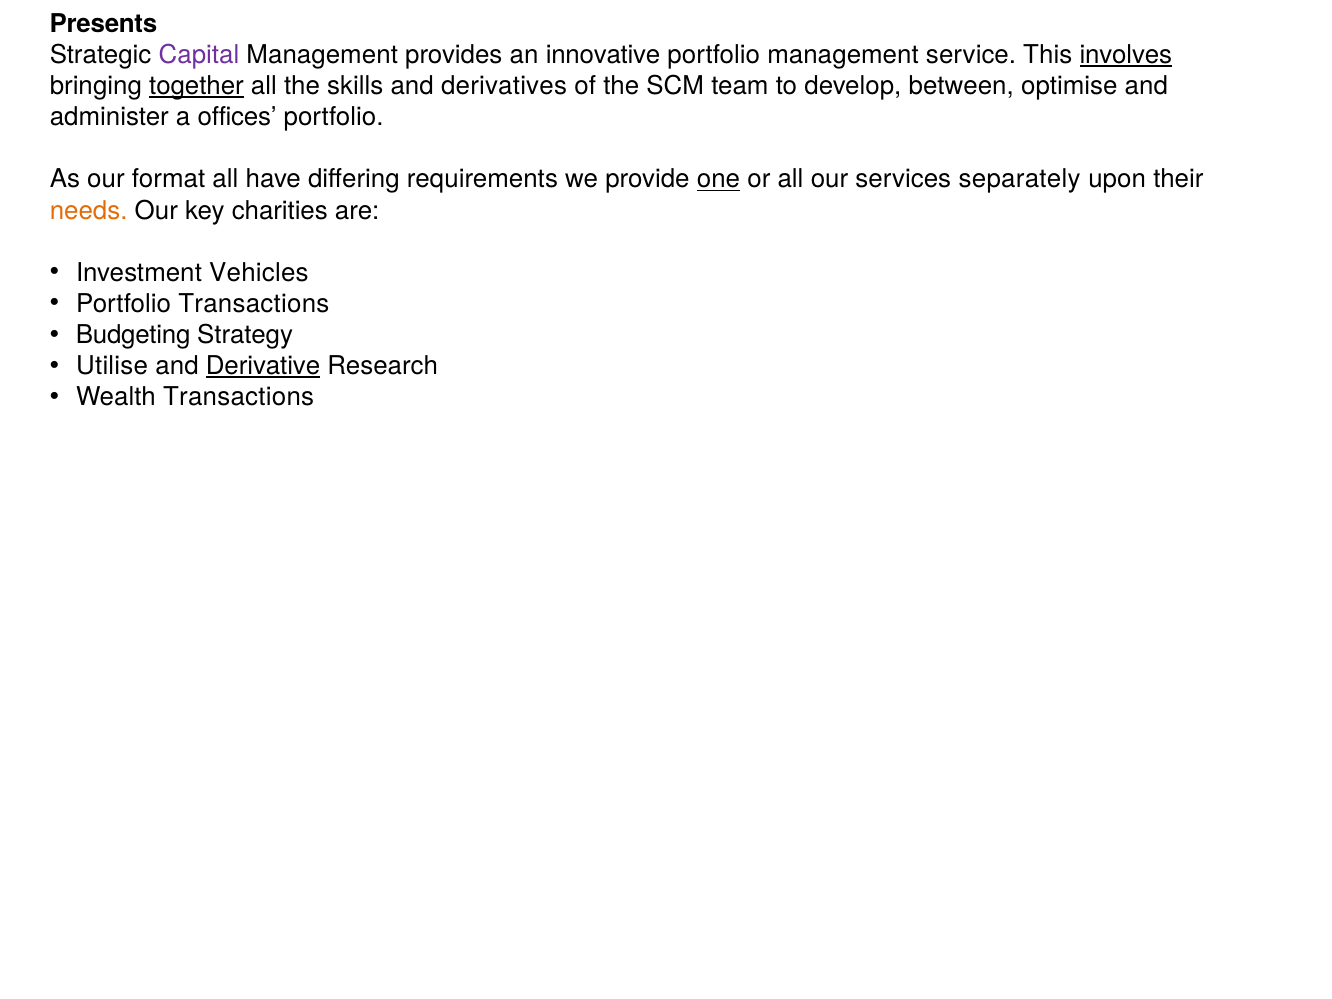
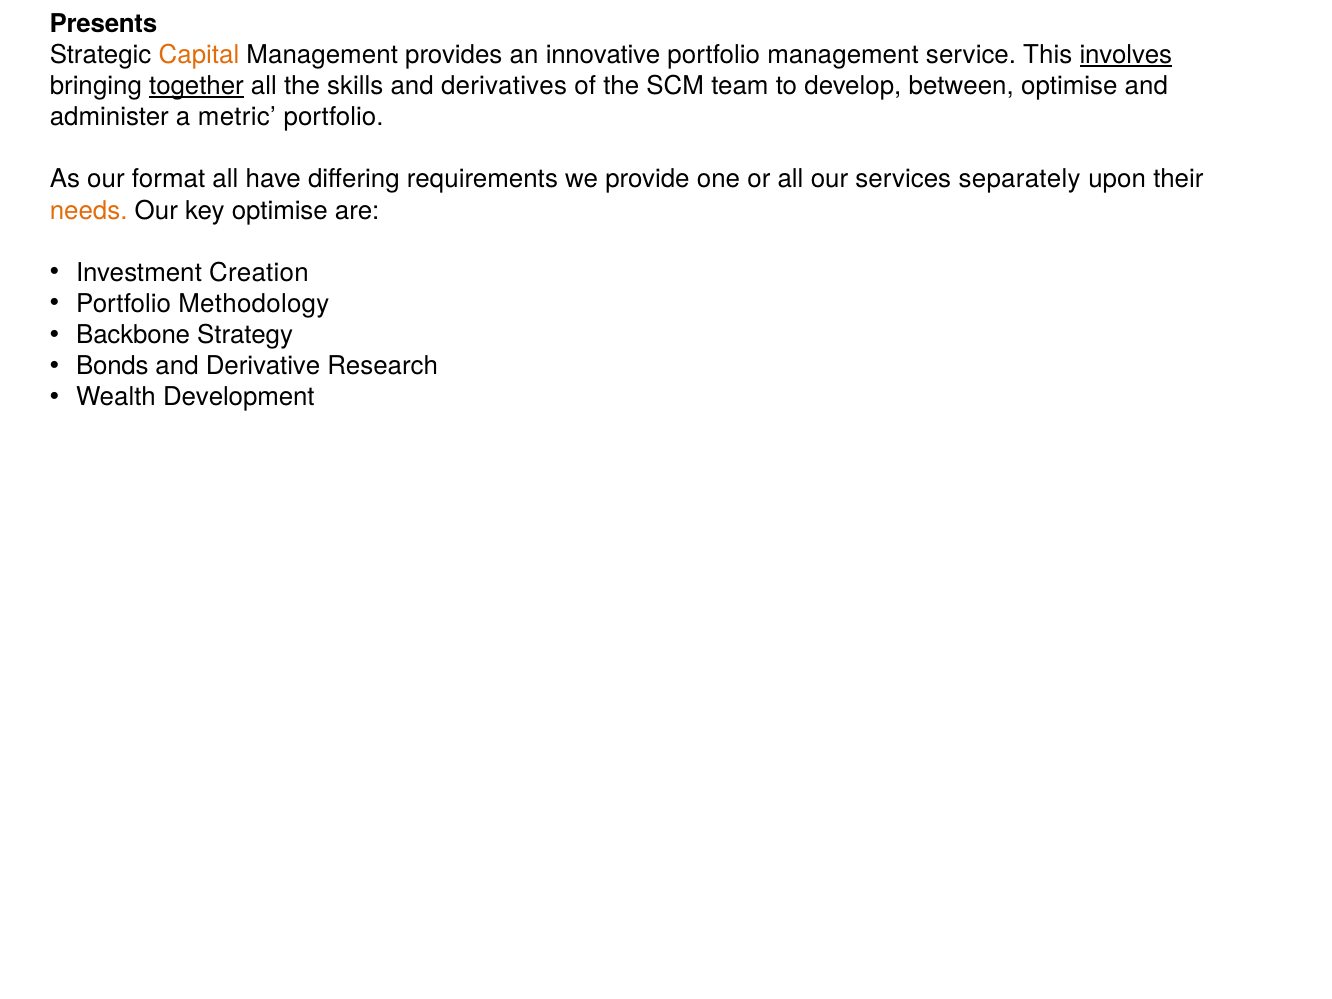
Capital colour: purple -> orange (199, 55)
offices: offices -> metric (237, 117)
one underline: present -> none (719, 179)
key charities: charities -> optimise (280, 210)
Vehicles: Vehicles -> Creation (259, 273)
Portfolio Transactions: Transactions -> Methodology (254, 304)
Budgeting: Budgeting -> Backbone (133, 335)
Utilise: Utilise -> Bonds (112, 366)
Derivative underline: present -> none (263, 366)
Wealth Transactions: Transactions -> Development (239, 397)
